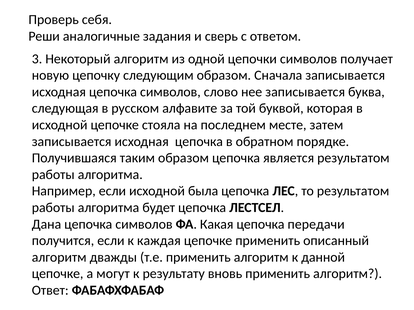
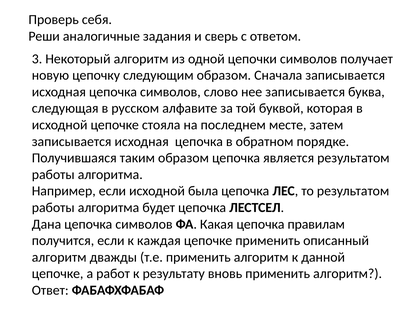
передачи: передачи -> правилам (316, 225)
могут: могут -> работ (113, 274)
